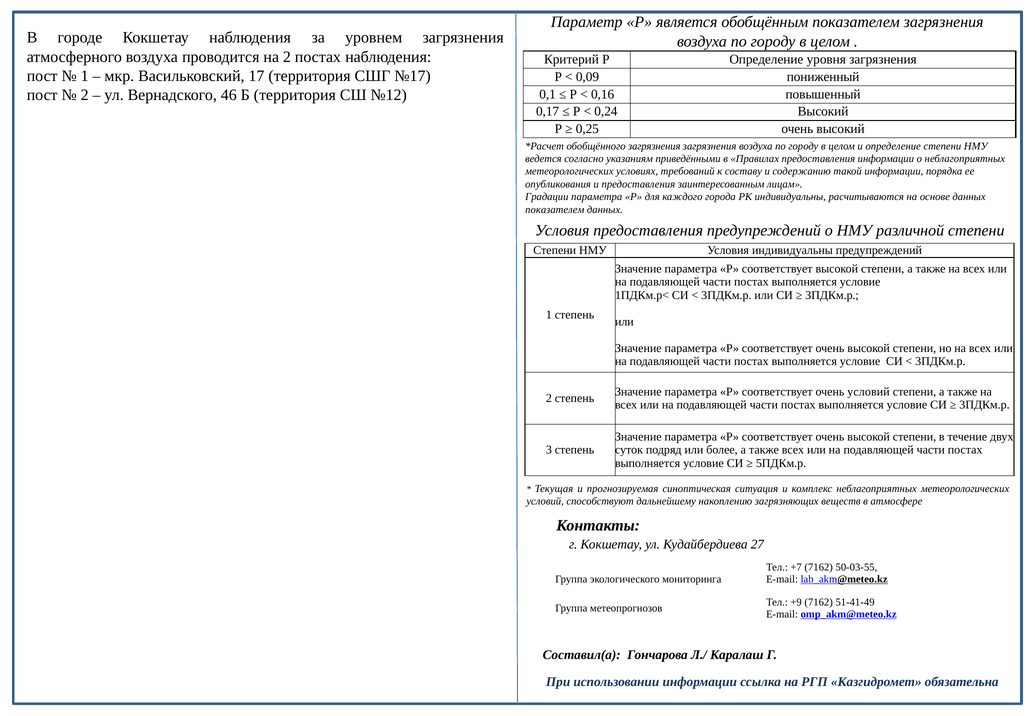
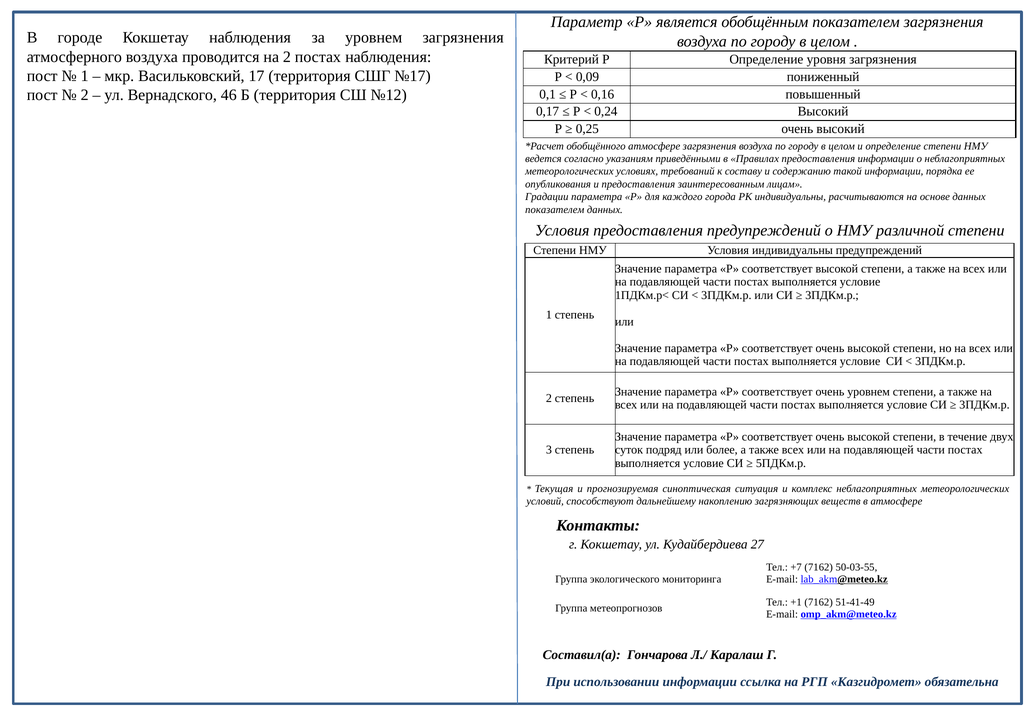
обобщённого загрязнения: загрязнения -> атмосфере (654, 146)
очень условий: условий -> уровнем (869, 392)
+9: +9 -> +1 (796, 603)
